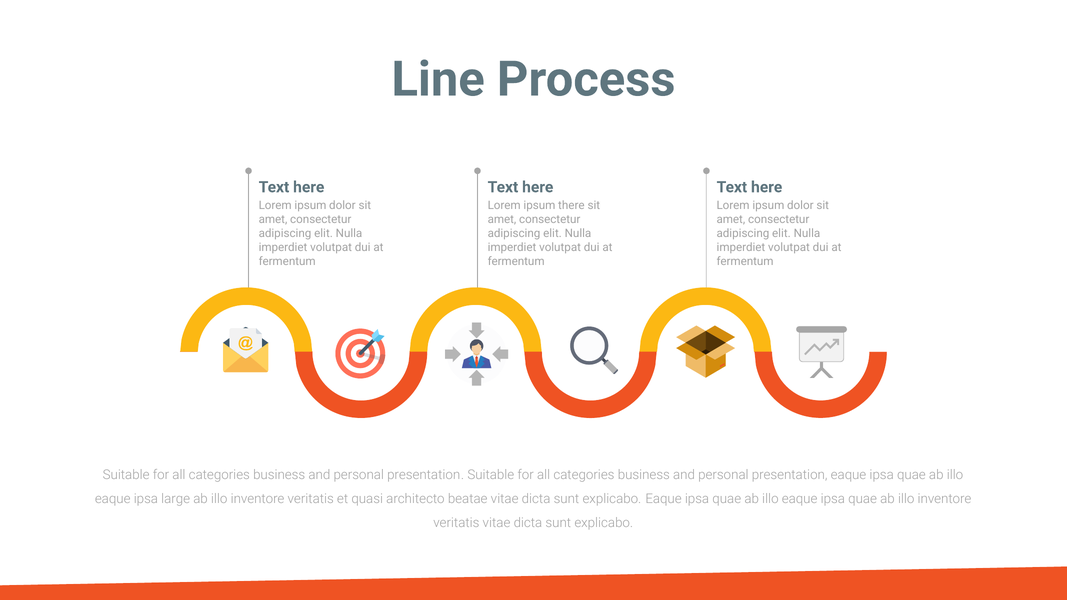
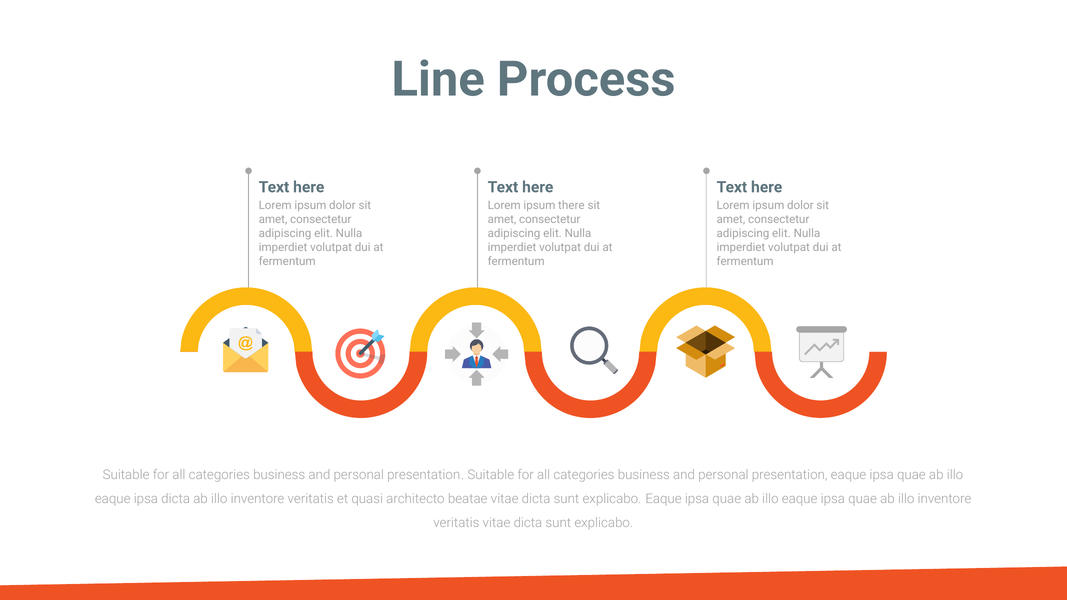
ipsa large: large -> dicta (176, 499)
